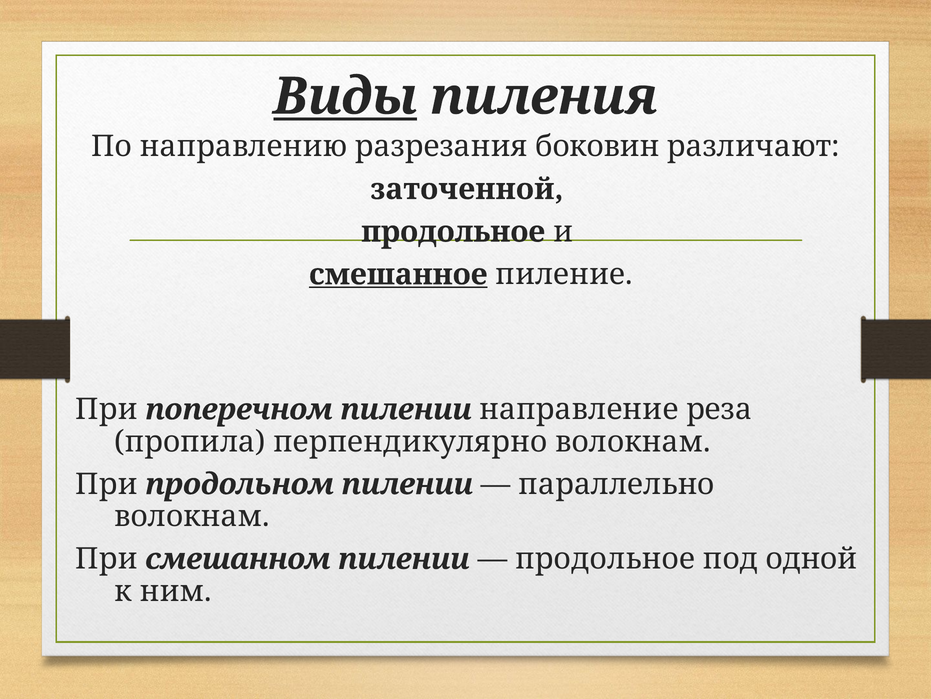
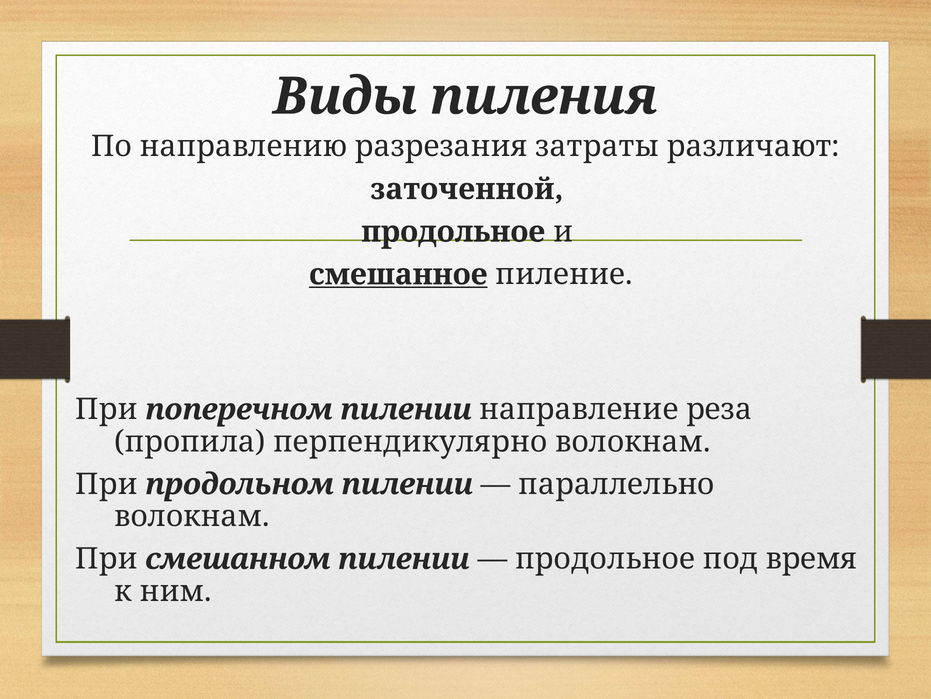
Виды underline: present -> none (345, 97)
боковин: боковин -> затраты (597, 146)
одной: одной -> время (811, 559)
